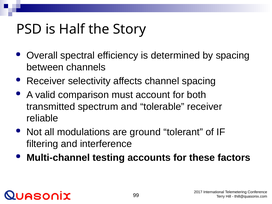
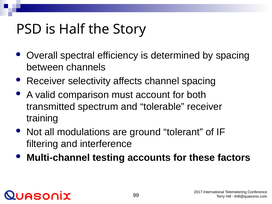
reliable: reliable -> training (42, 118)
